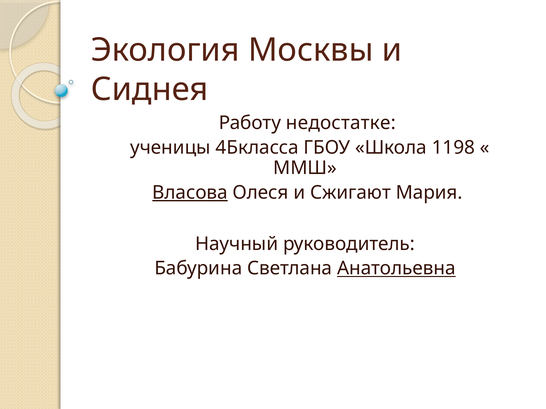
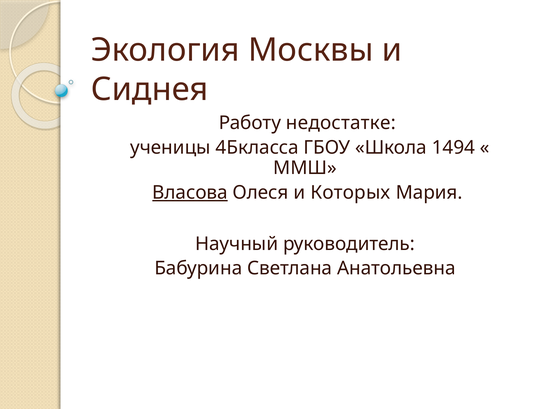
1198: 1198 -> 1494 (453, 148)
Сжигают: Сжигают -> Которых (350, 193)
Анатольевна underline: present -> none (396, 269)
